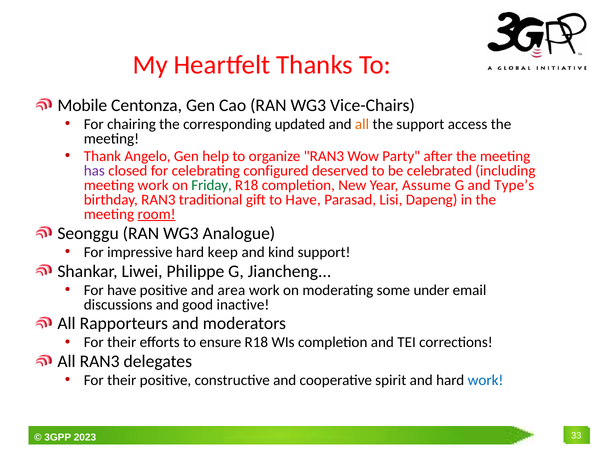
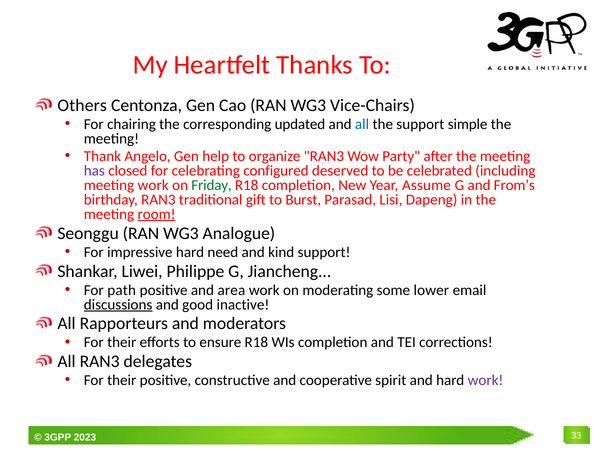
Mobile: Mobile -> Others (82, 105)
all colour: orange -> blue (362, 124)
access: access -> simple (468, 124)
Type’s: Type’s -> From’s (514, 185)
to Have: Have -> Burst (303, 200)
keep: keep -> need (223, 252)
For have: have -> path (122, 290)
under: under -> lower (431, 290)
discussions underline: none -> present (118, 305)
work colour: blue -> purple (486, 380)
